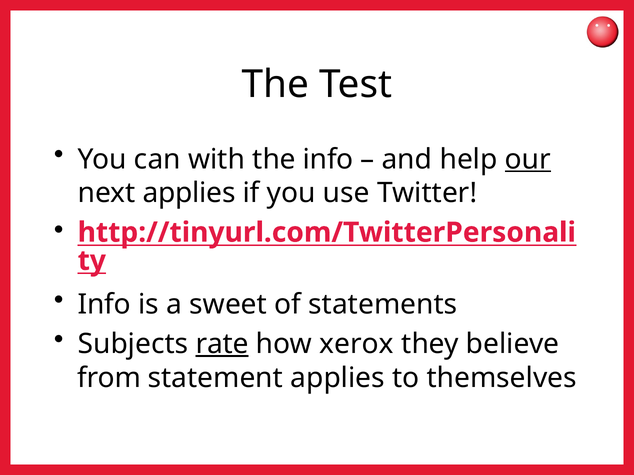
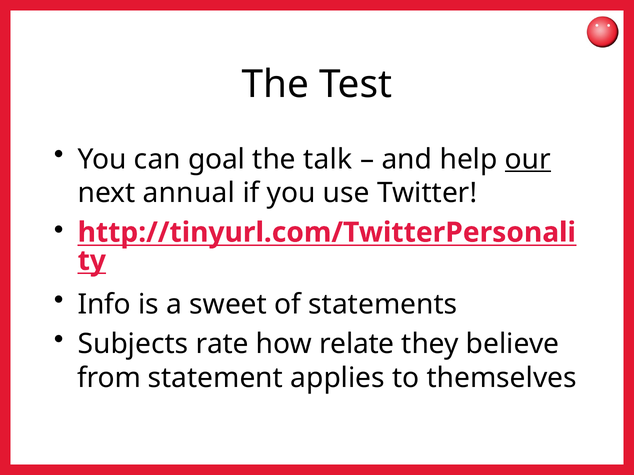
with: with -> goal (217, 159)
the info: info -> talk (328, 159)
next applies: applies -> annual (189, 193)
rate underline: present -> none (222, 344)
xerox: xerox -> relate (357, 344)
